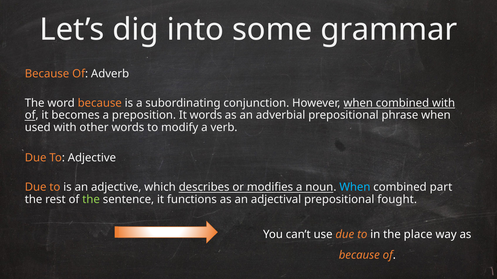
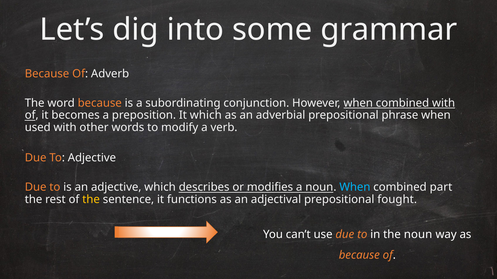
It words: words -> which (206, 115)
the colour: light green -> yellow (91, 200)
the place: place -> noun (418, 235)
